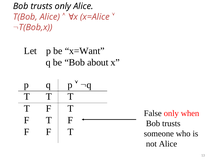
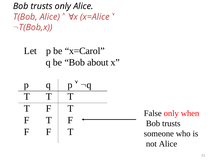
x=Want: x=Want -> x=Carol (85, 51)
